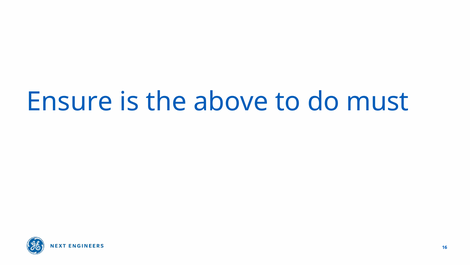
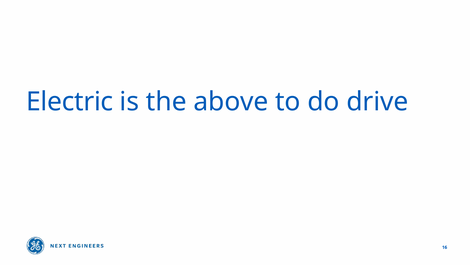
Ensure: Ensure -> Electric (70, 102)
must: must -> drive (377, 102)
